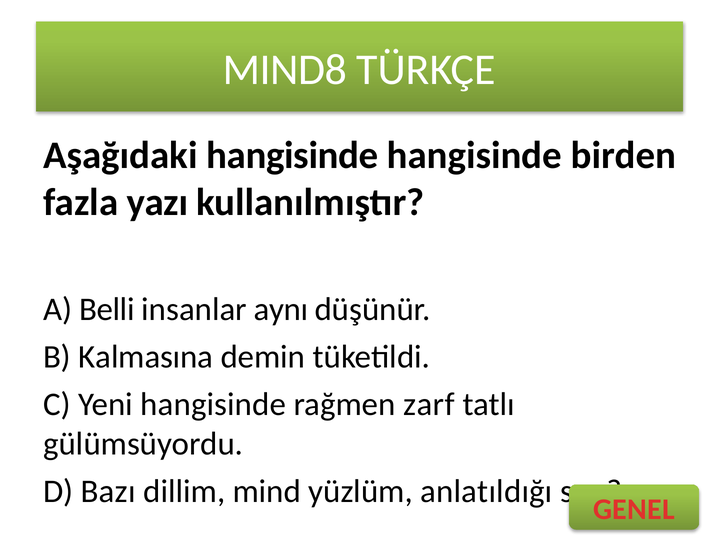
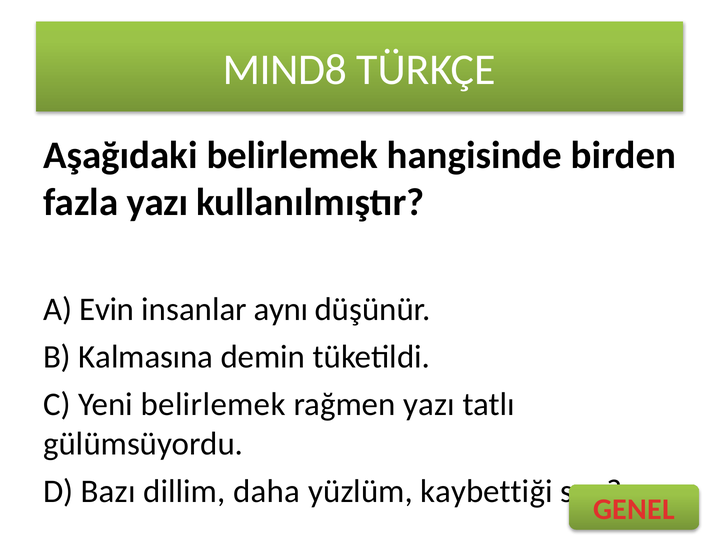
Aşağıdaki hangisinde: hangisinde -> belirlemek (292, 156)
Belli: Belli -> Evin (107, 309)
Yeni hangisinde: hangisinde -> belirlemek (213, 404)
rağmen zarf: zarf -> yazı (429, 404)
mind: mind -> daha (267, 491)
anlatıldığı: anlatıldığı -> kaybettiği (486, 491)
